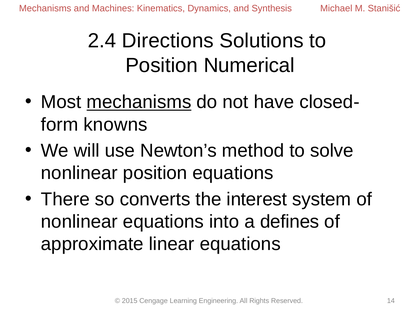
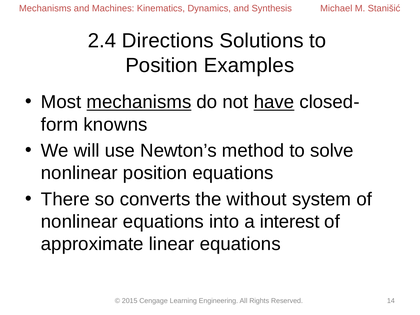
Numerical: Numerical -> Examples (249, 65)
have underline: none -> present (274, 102)
interest: interest -> without (257, 199)
defines: defines -> interest (290, 222)
